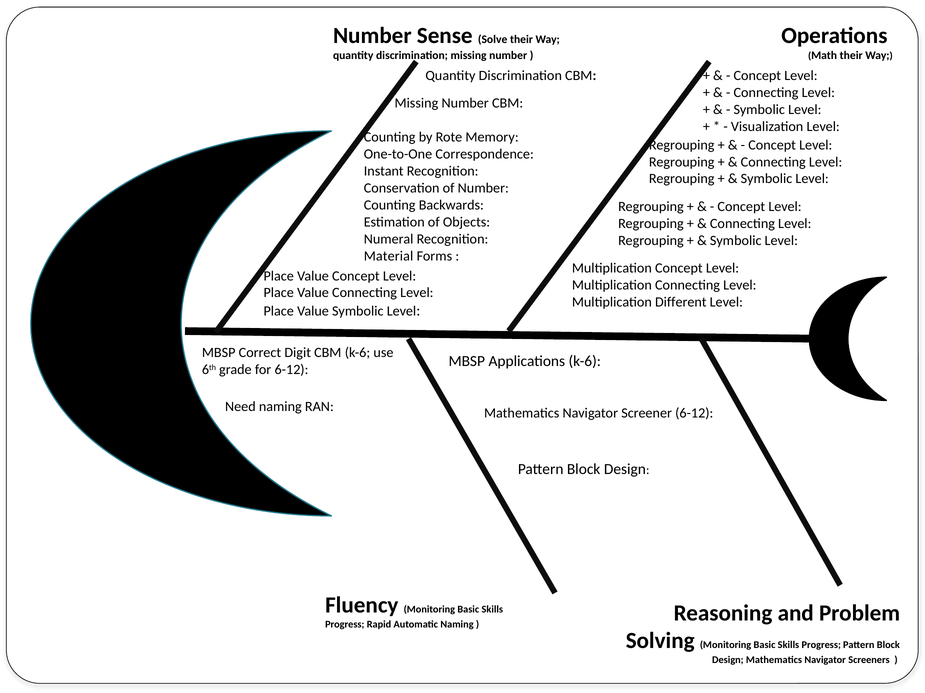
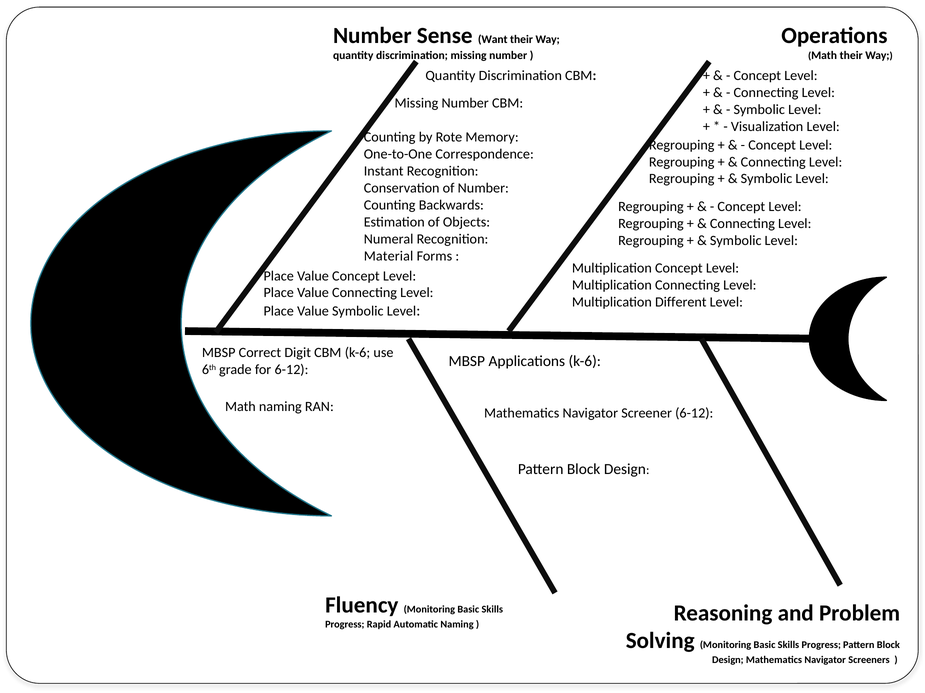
Solve: Solve -> Want (493, 39)
Need: Need -> Math (240, 407)
